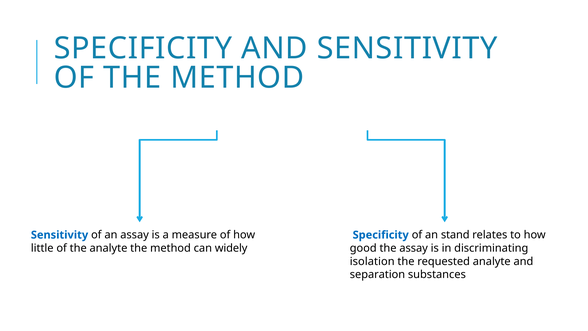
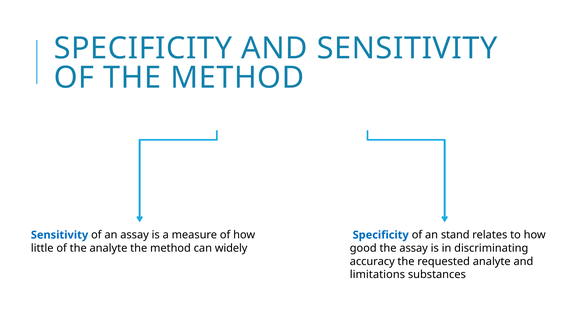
isolation: isolation -> accuracy (372, 261)
separation: separation -> limitations (377, 274)
